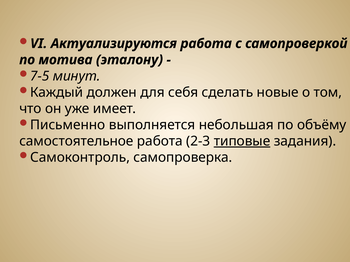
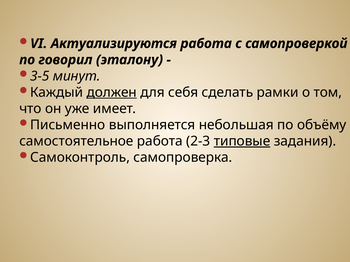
мотива: мотива -> говорил (66, 60)
7-5: 7-5 -> 3-5 (40, 76)
должен underline: none -> present (112, 93)
новые: новые -> рамки (278, 93)
